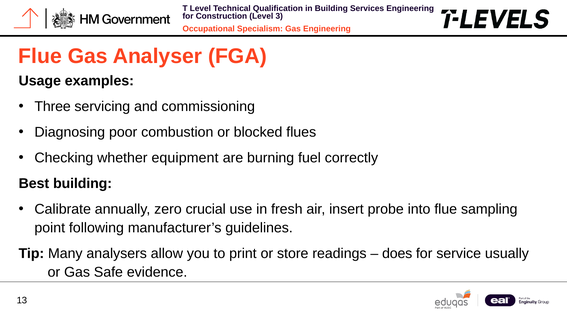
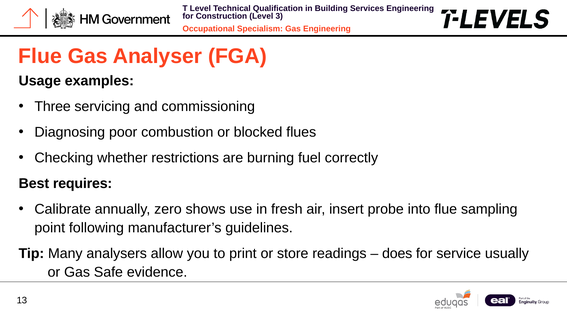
equipment: equipment -> restrictions (185, 158)
Best building: building -> requires (83, 184)
crucial: crucial -> shows (206, 209)
